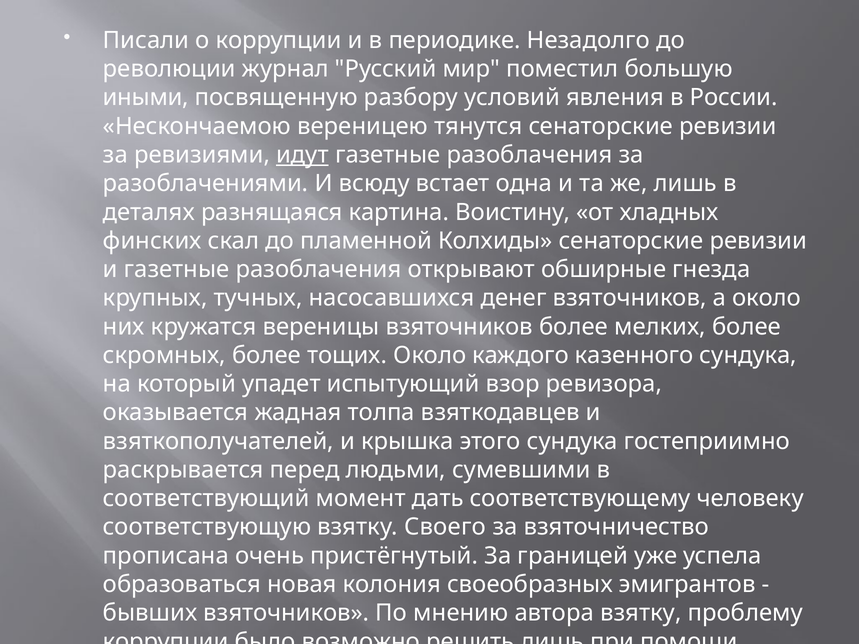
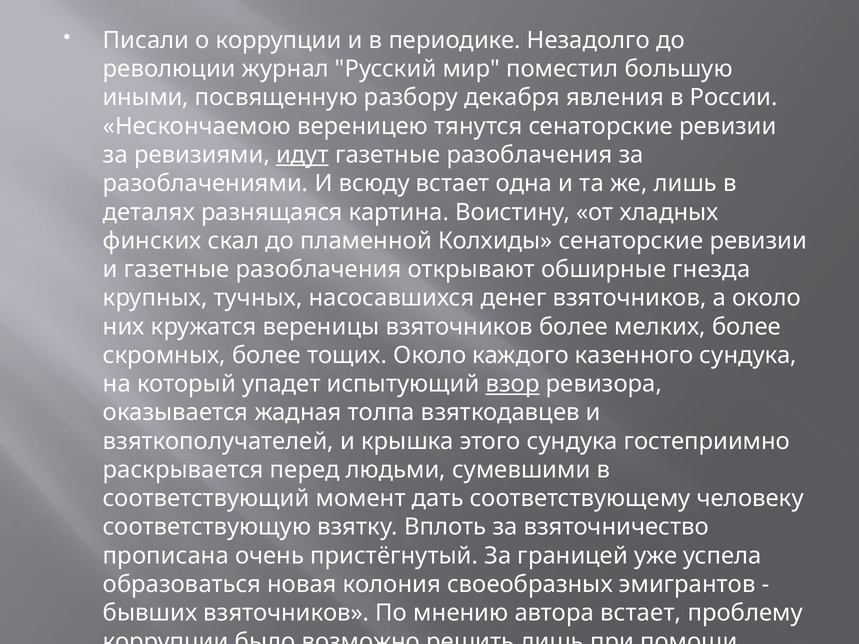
условий: условий -> декабря (512, 98)
взор underline: none -> present (513, 384)
Своего: Своего -> Вплоть (445, 527)
автора взятку: взятку -> встает (641, 613)
